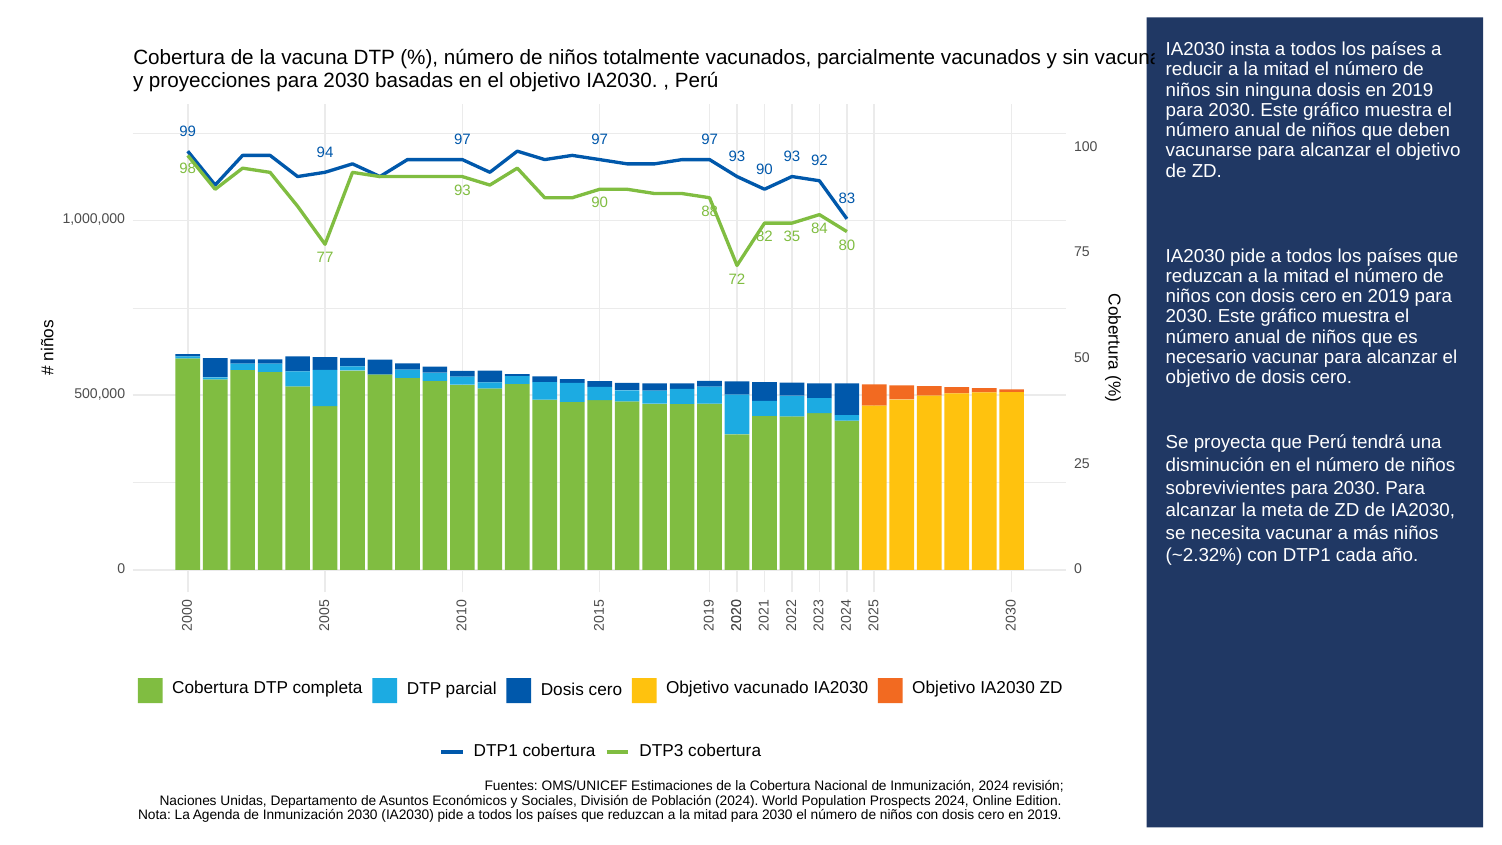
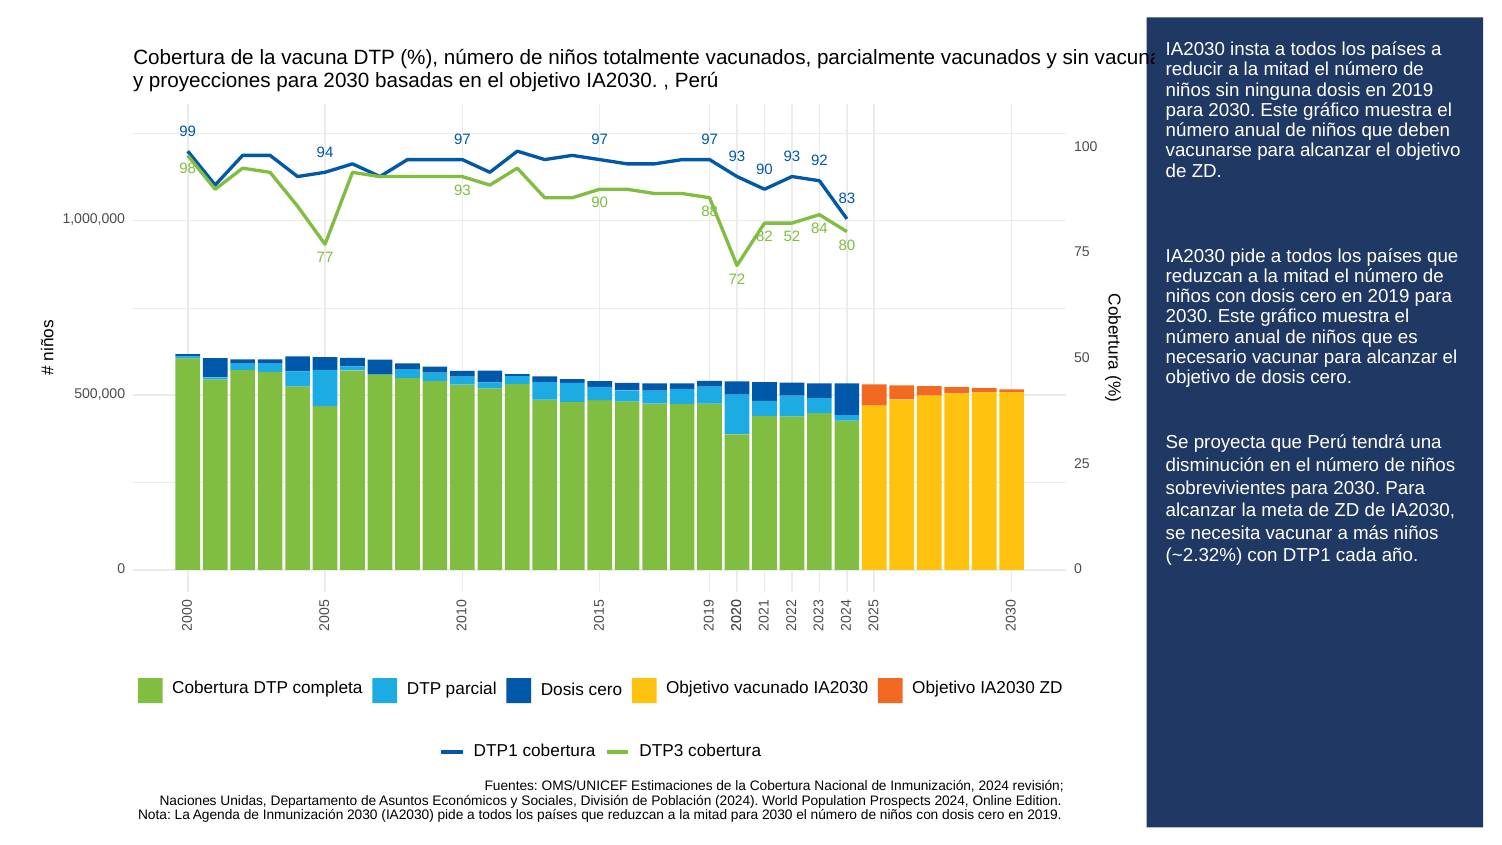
35: 35 -> 52 (792, 237)
